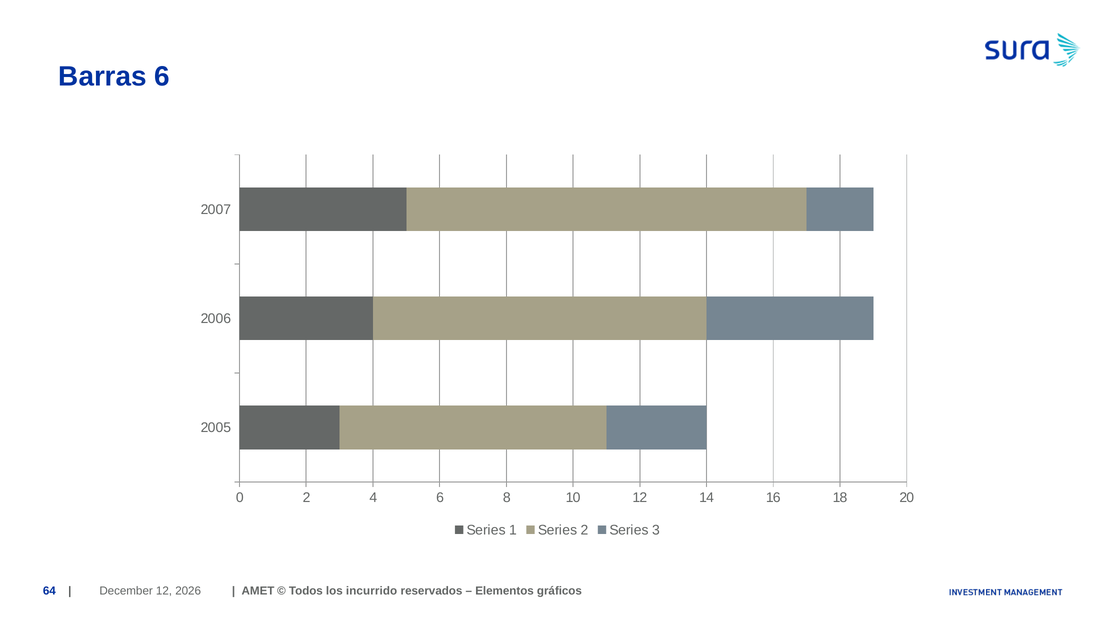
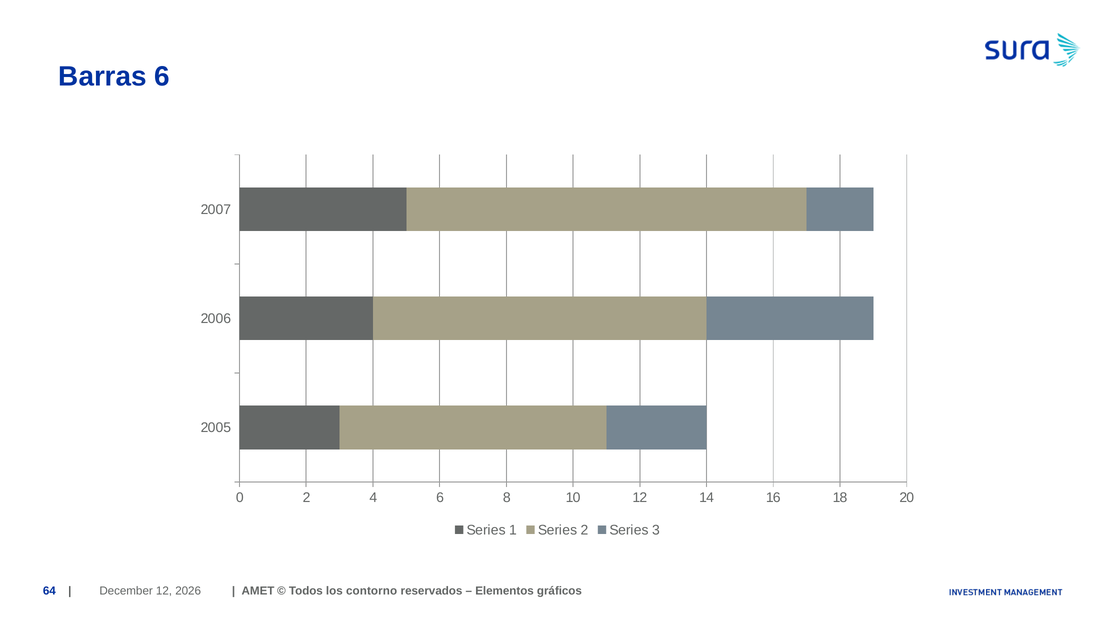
incurrido: incurrido -> contorno (372, 590)
